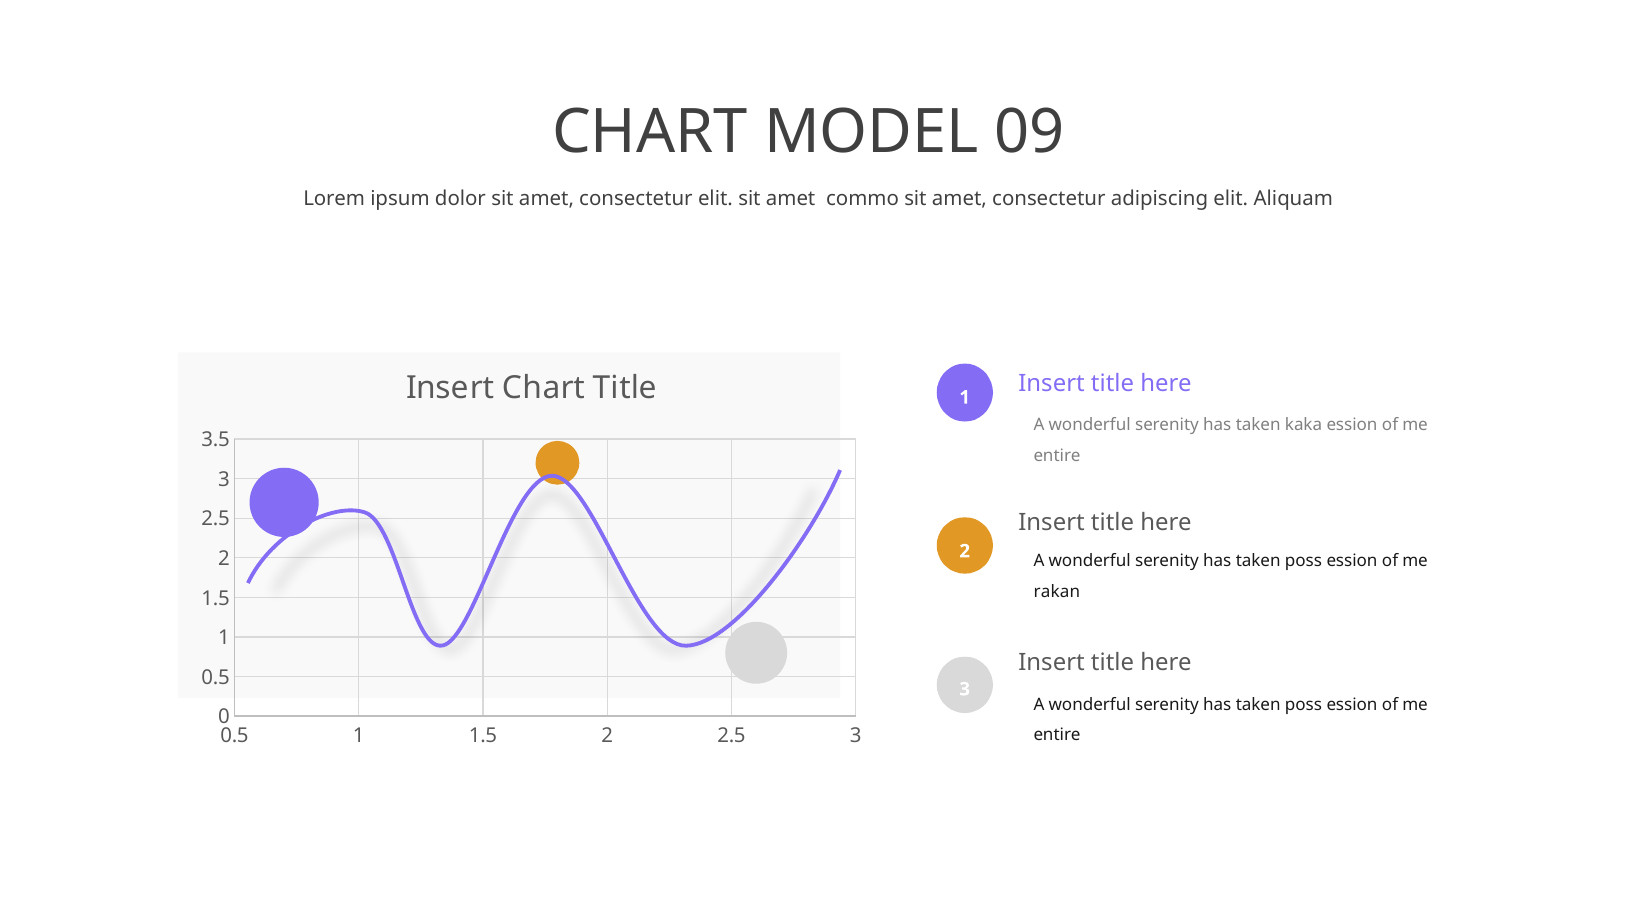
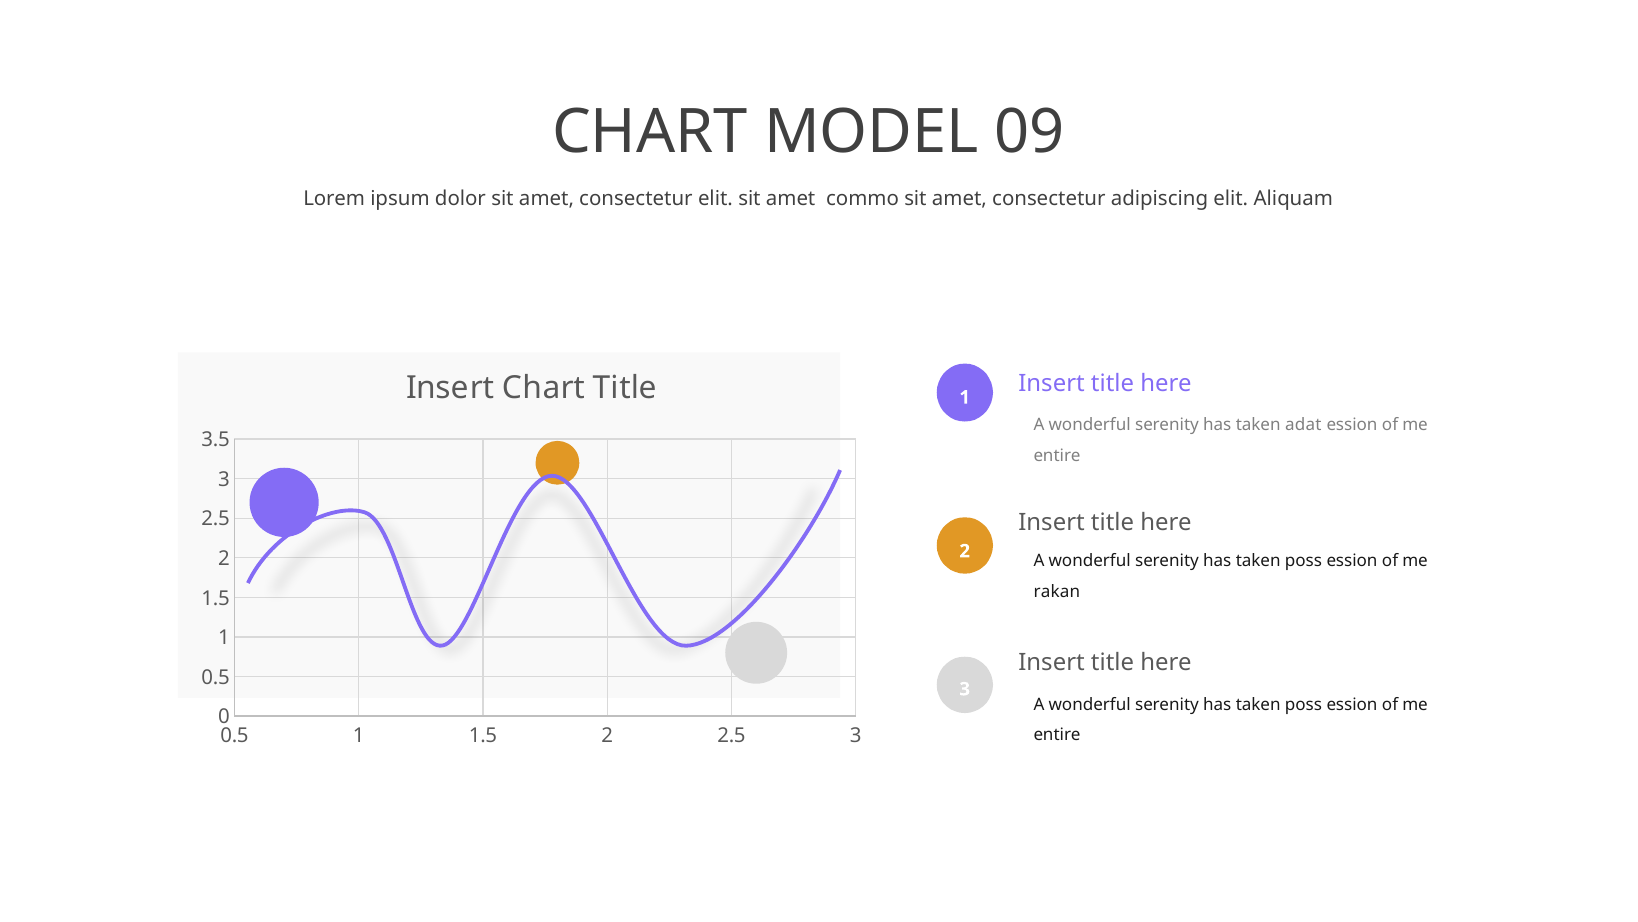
kaka: kaka -> adat (1303, 424)
